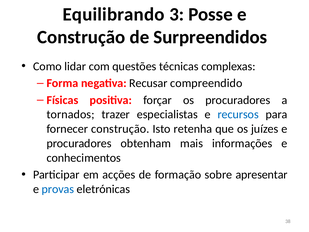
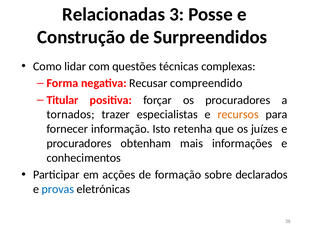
Equilibrando: Equilibrando -> Relacionadas (114, 14)
Físicas: Físicas -> Titular (63, 100)
recursos colour: blue -> orange (238, 114)
fornecer construção: construção -> informação (120, 129)
apresentar: apresentar -> declarados (262, 175)
